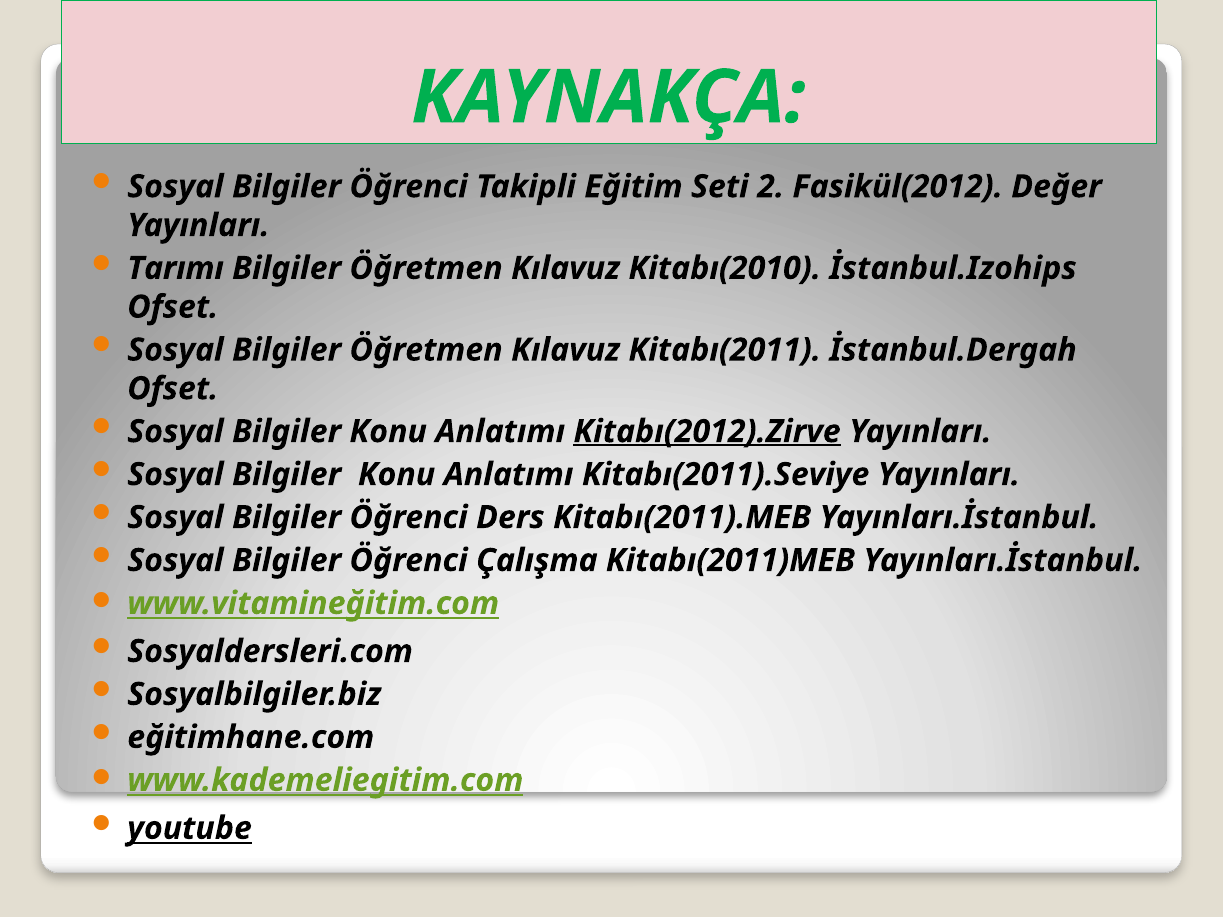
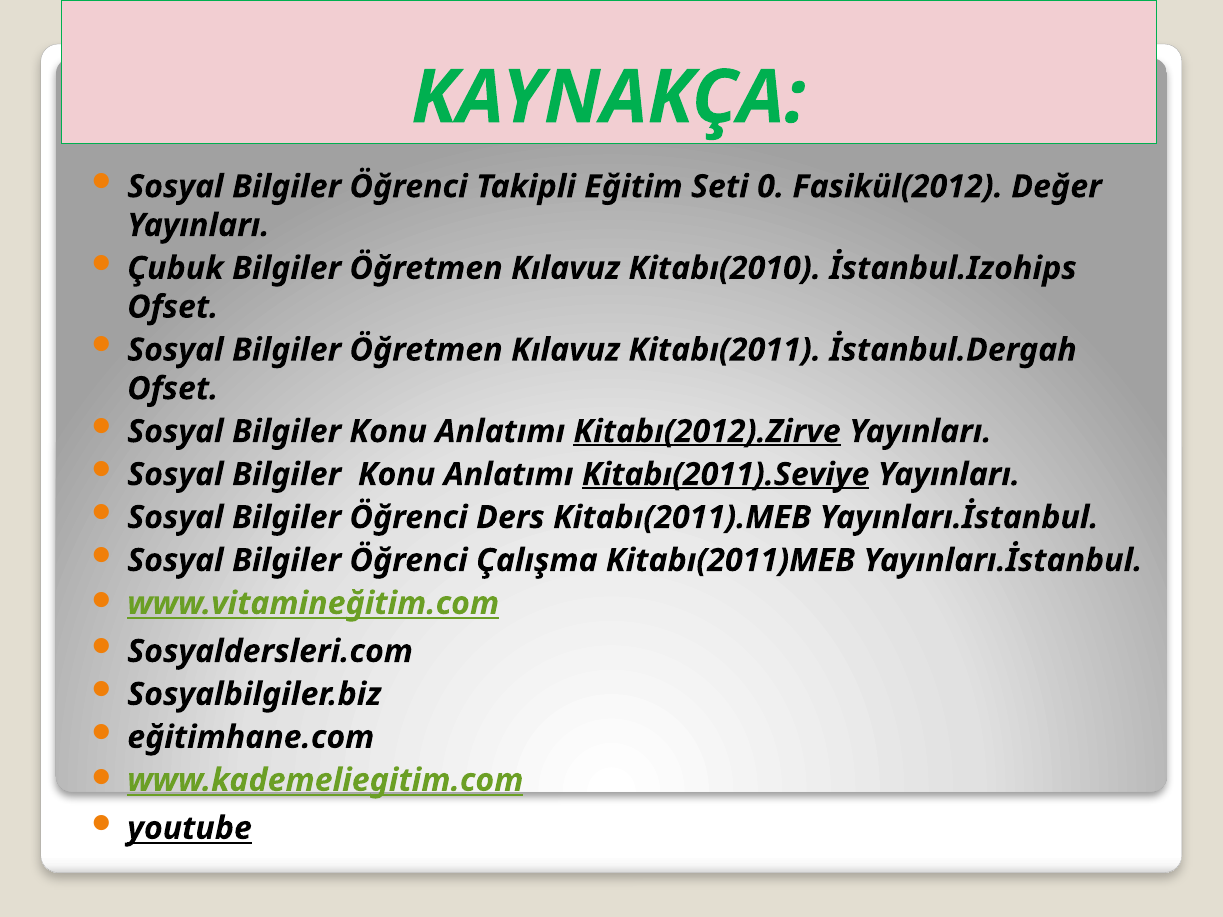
2: 2 -> 0 (771, 187)
Tarımı: Tarımı -> Çubuk (175, 268)
Kitabı(2011).Seviye underline: none -> present (726, 475)
